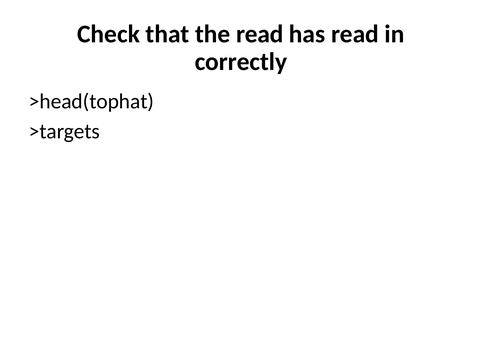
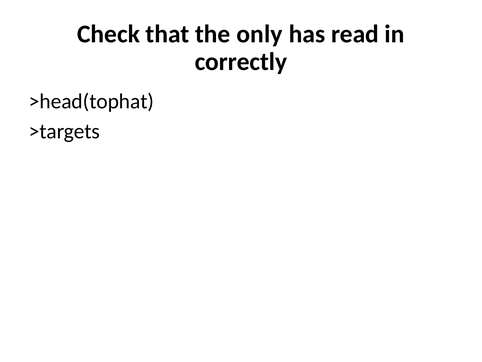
the read: read -> only (260, 34)
